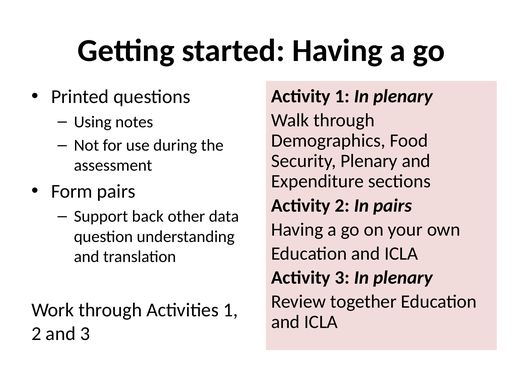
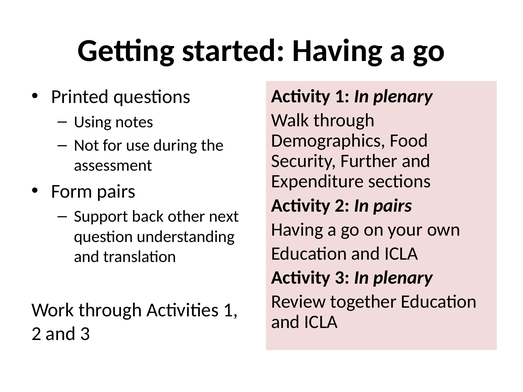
Security Plenary: Plenary -> Further (369, 161)
data: data -> next (224, 217)
